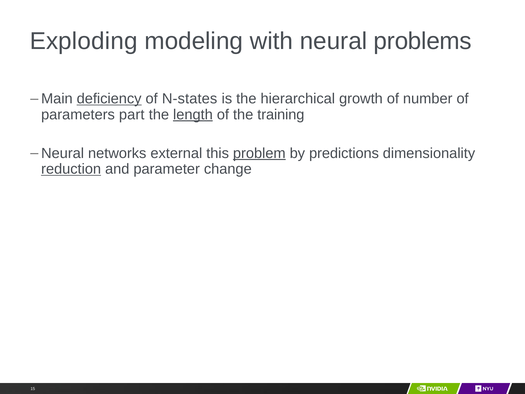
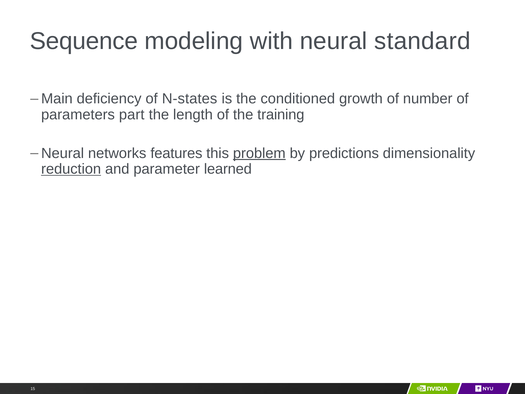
Exploding: Exploding -> Sequence (84, 41)
problems: problems -> standard (422, 41)
deficiency underline: present -> none (109, 99)
hierarchical: hierarchical -> conditioned (298, 99)
length underline: present -> none (193, 114)
external: external -> features (176, 153)
change: change -> learned (228, 169)
